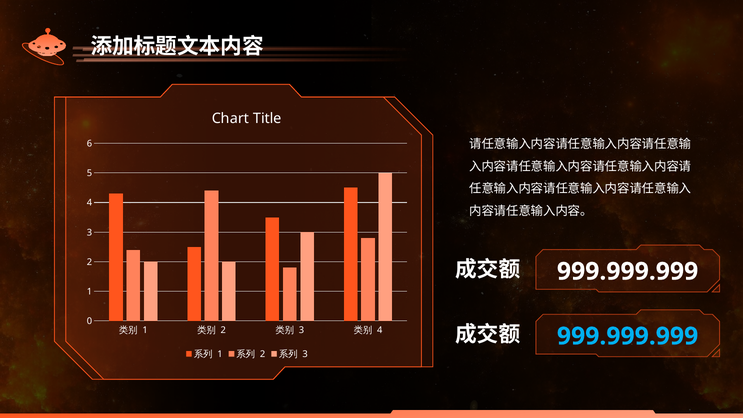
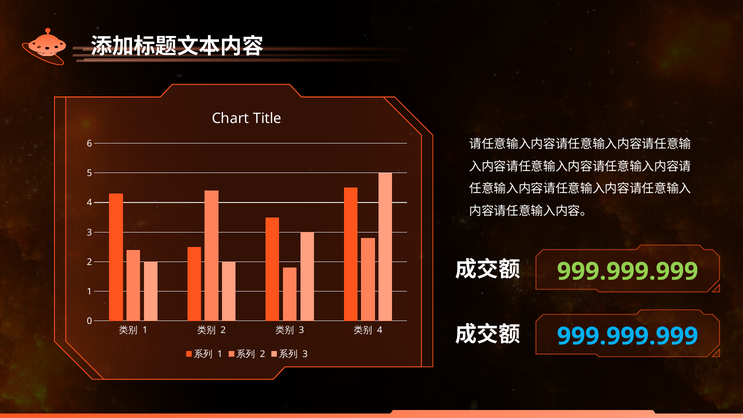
999.999.999 colour: white -> light green (628, 271)
